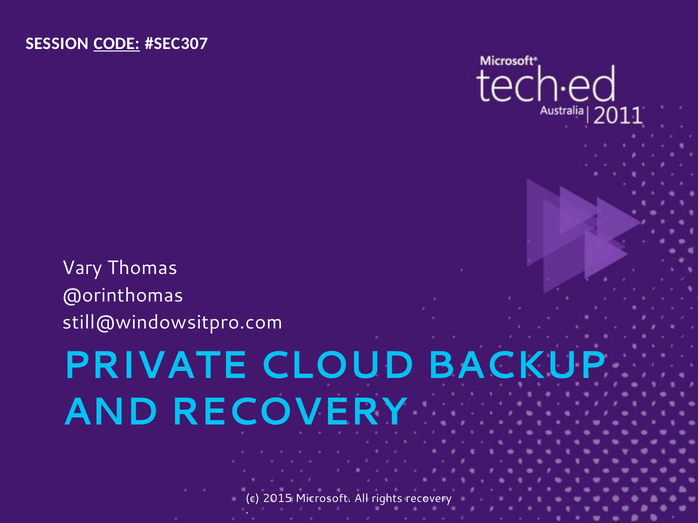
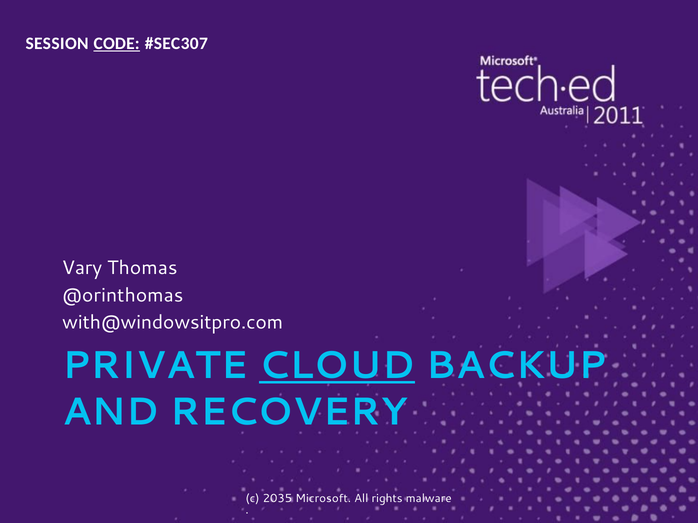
still@windowsitpro.com: still@windowsitpro.com -> with@windowsitpro.com (173, 323)
CLOUD underline: none -> present (337, 366)
2015: 2015 -> 2035 (277, 499)
rights recovery: recovery -> malware (429, 499)
